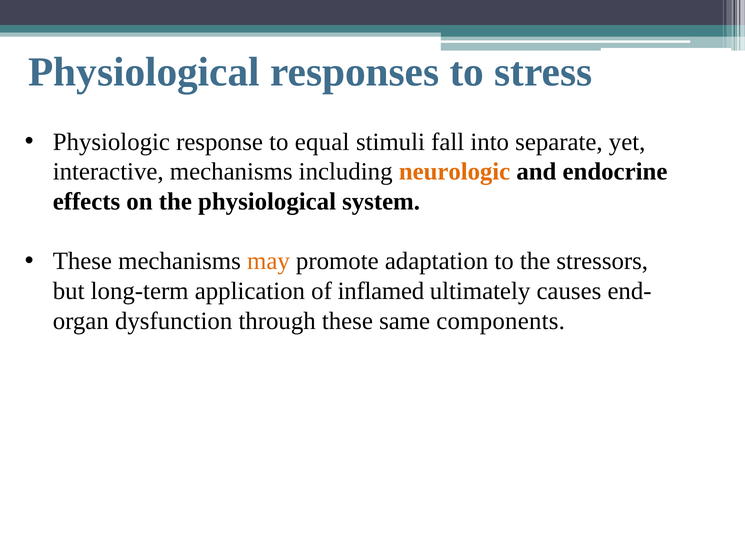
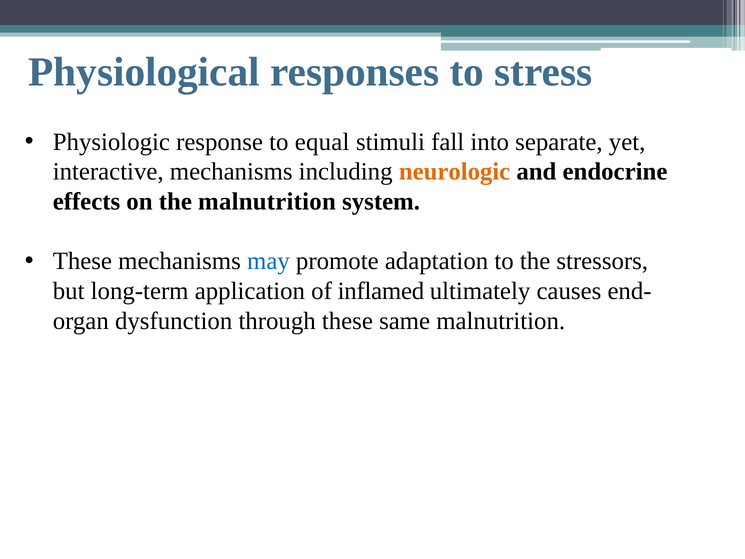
the physiological: physiological -> malnutrition (267, 202)
may colour: orange -> blue (268, 261)
same components: components -> malnutrition (501, 321)
